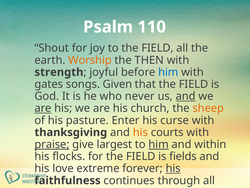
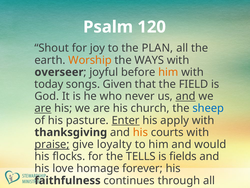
110: 110 -> 120 (152, 27)
to the FIELD: FIELD -> PLAN (157, 48)
THEN: THEN -> WAYS (149, 60)
strength: strength -> overseer (59, 72)
him colour: blue -> orange (168, 72)
gates: gates -> today (49, 84)
sheep colour: orange -> blue (208, 108)
Enter underline: none -> present (126, 120)
curse: curse -> apply (175, 120)
largest: largest -> loyalty (114, 144)
him underline: present -> none (159, 144)
within: within -> would (210, 144)
for the FIELD: FIELD -> TELLS (141, 156)
extreme: extreme -> homage (98, 168)
his underline: present -> none (173, 168)
